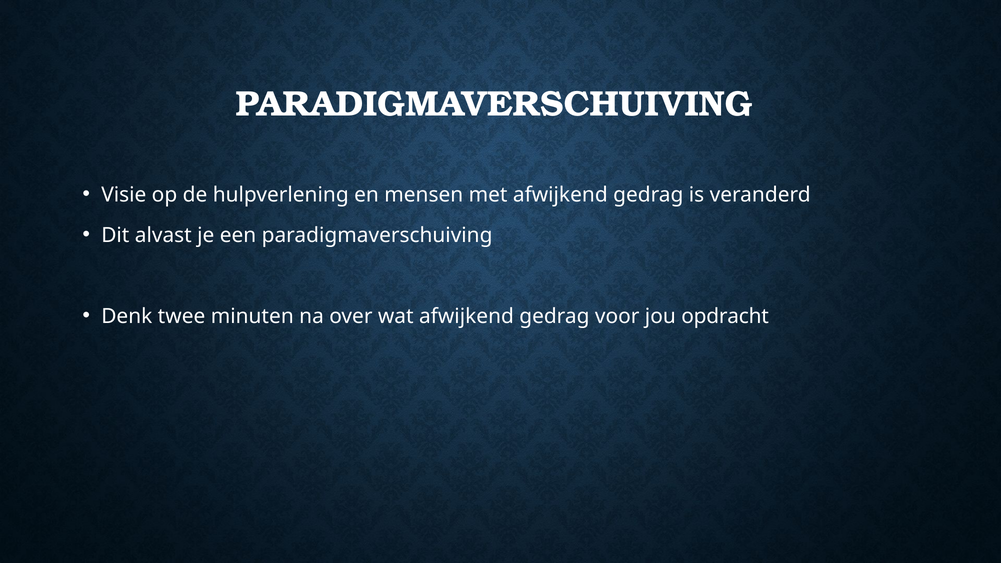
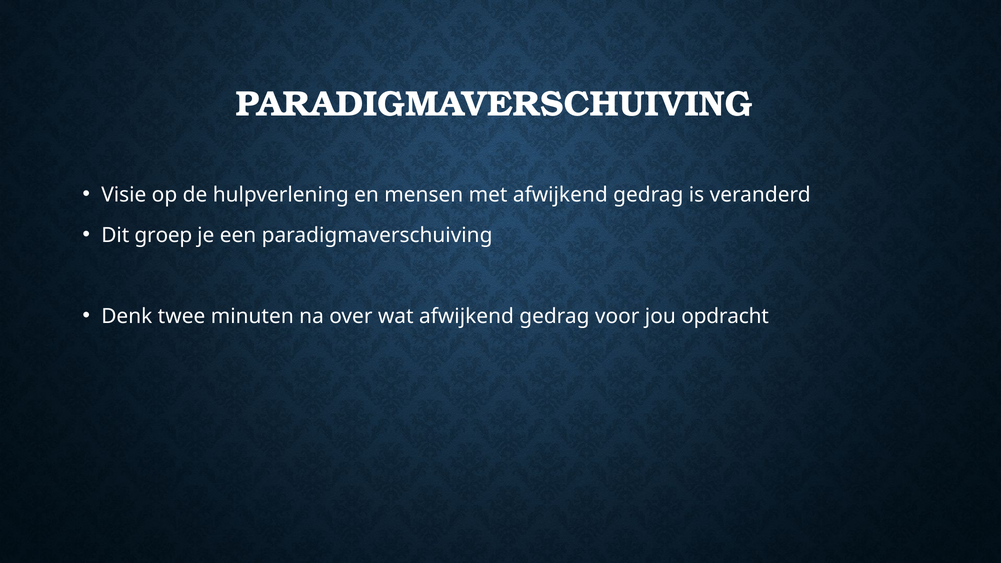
alvast: alvast -> groep (163, 235)
